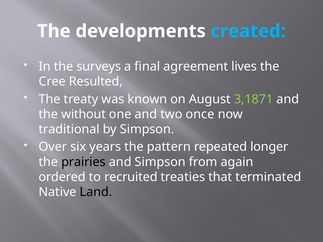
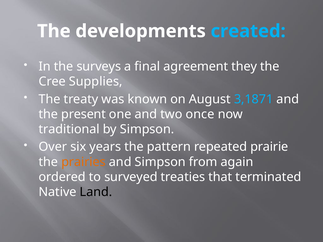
lives: lives -> they (244, 67)
Resulted: Resulted -> Supplies (96, 82)
3,1871 colour: light green -> light blue (254, 99)
without: without -> present (84, 114)
longer: longer -> prairie (269, 147)
prairies colour: black -> orange (84, 162)
recruited: recruited -> surveyed (131, 177)
